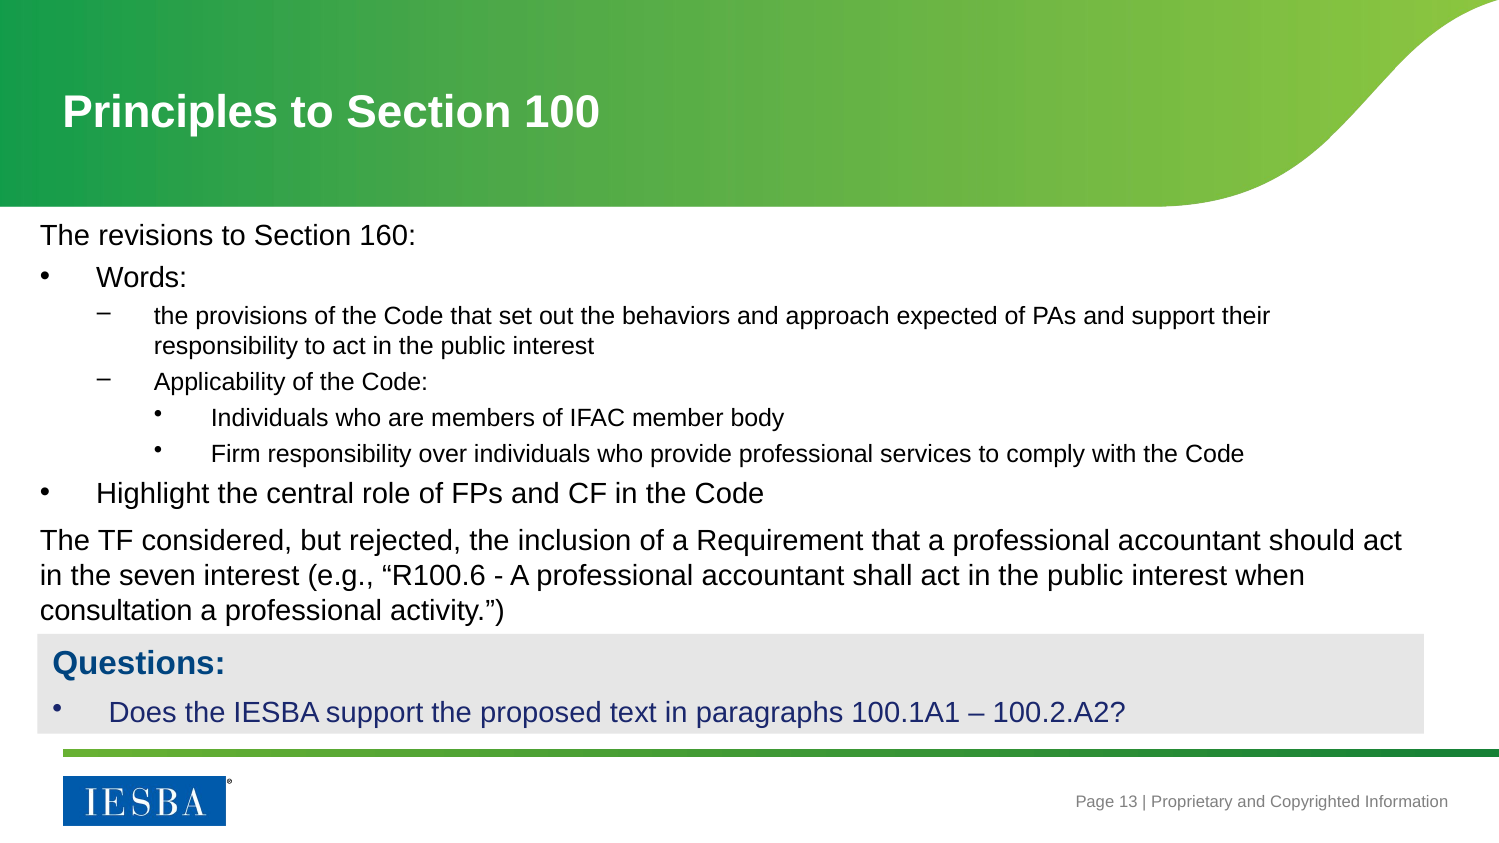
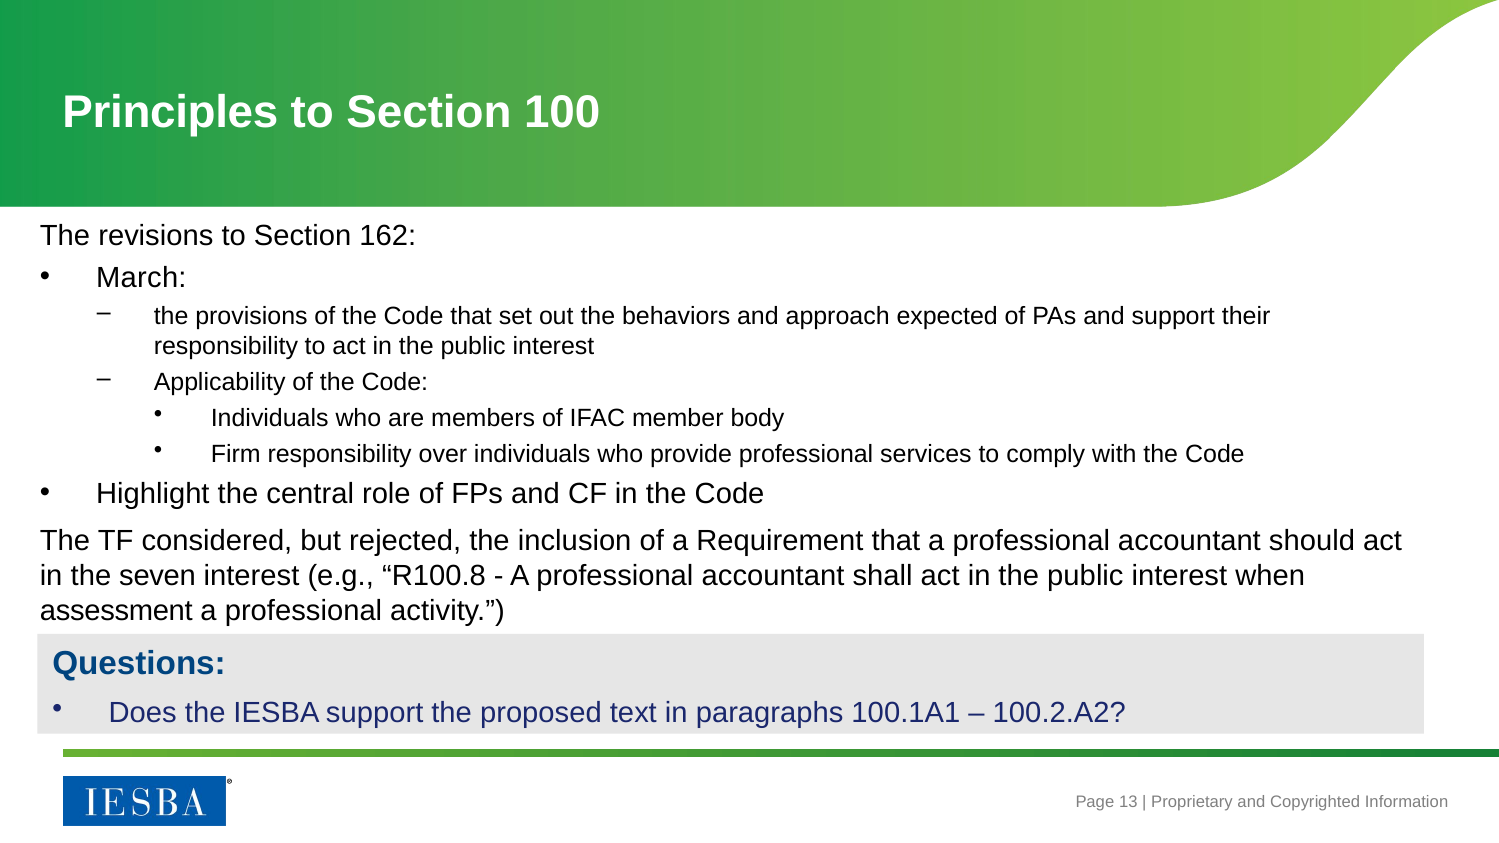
160: 160 -> 162 (388, 236)
Words: Words -> March (141, 277)
R100.6: R100.6 -> R100.8 (434, 576)
consultation: consultation -> assessment (116, 611)
